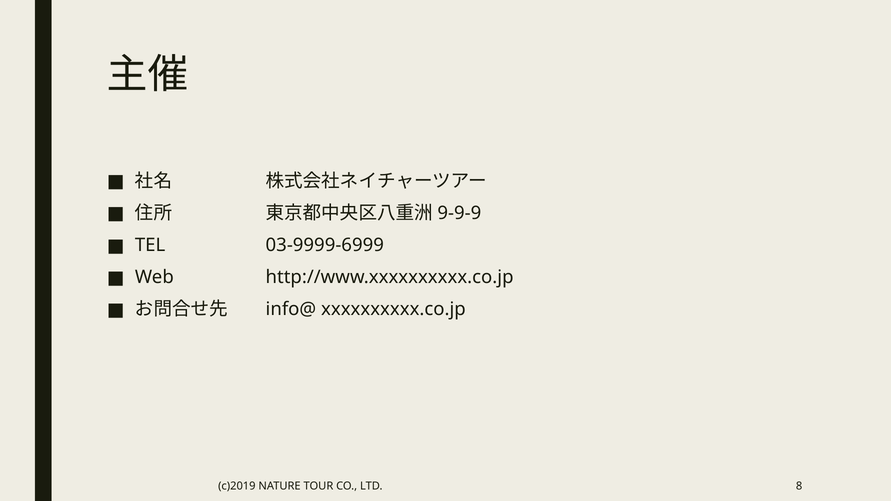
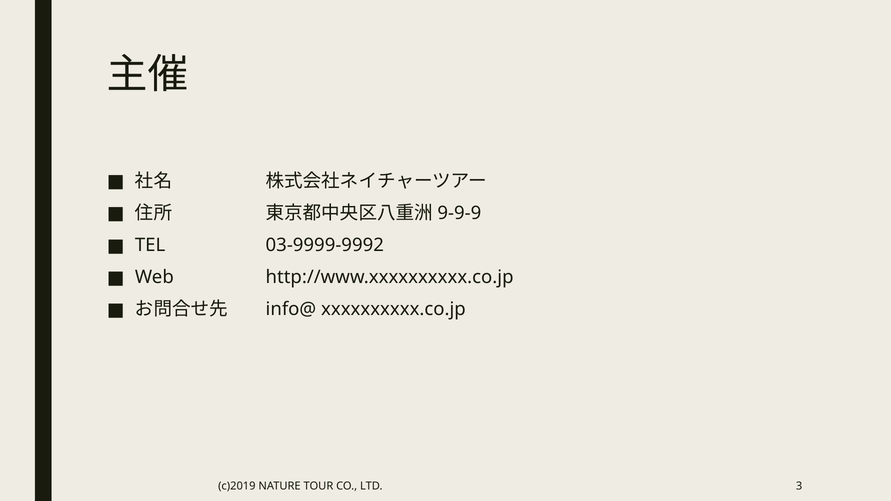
03-9999-6999: 03-9999-6999 -> 03-9999-9992 (325, 245)
8: 8 -> 3 (799, 486)
